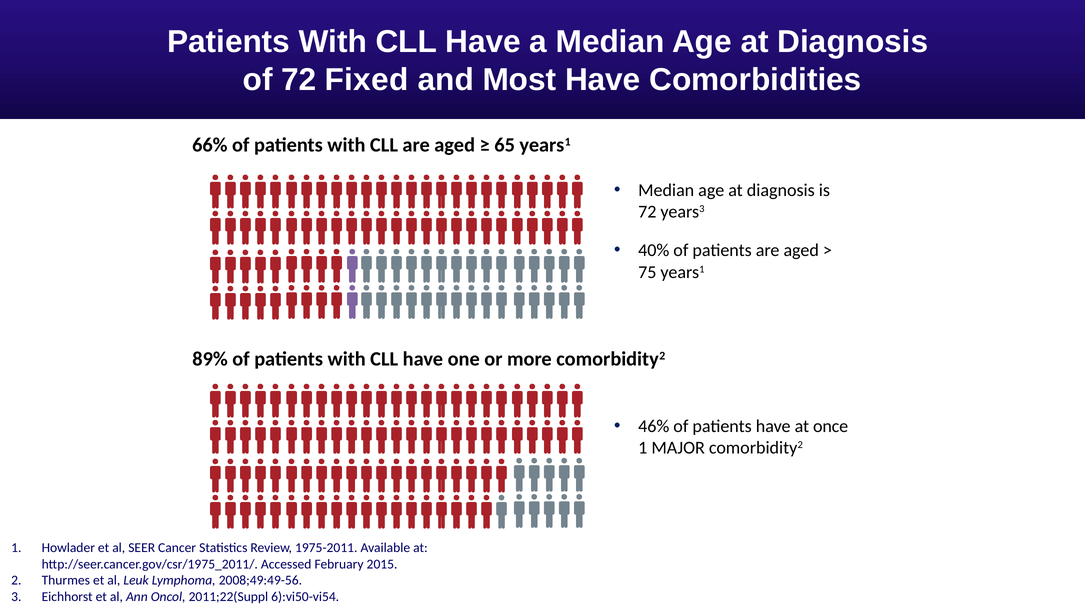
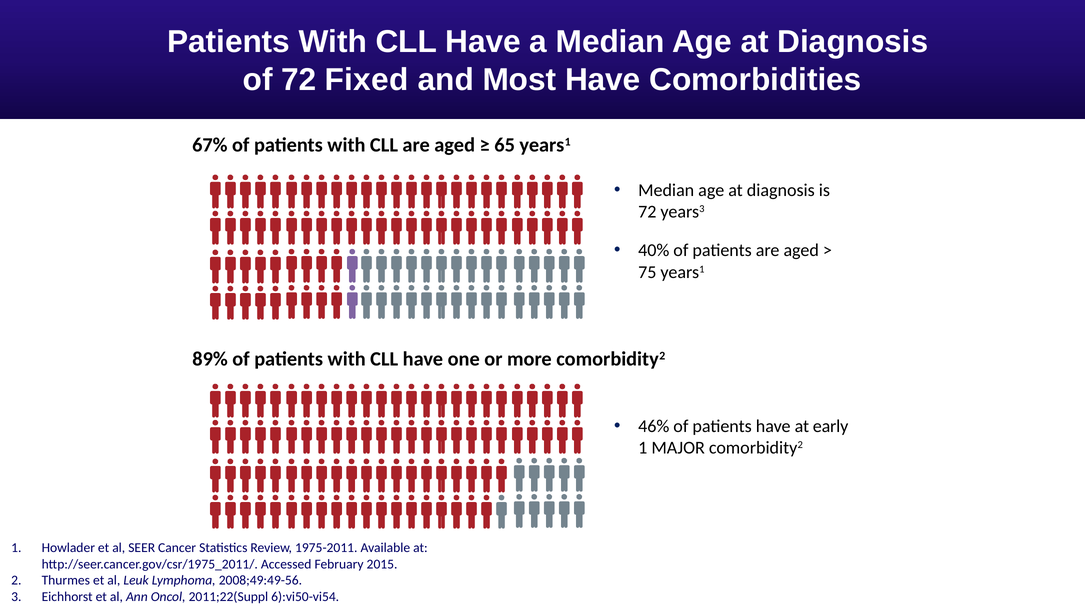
66%: 66% -> 67% (210, 145)
once: once -> early (831, 426)
